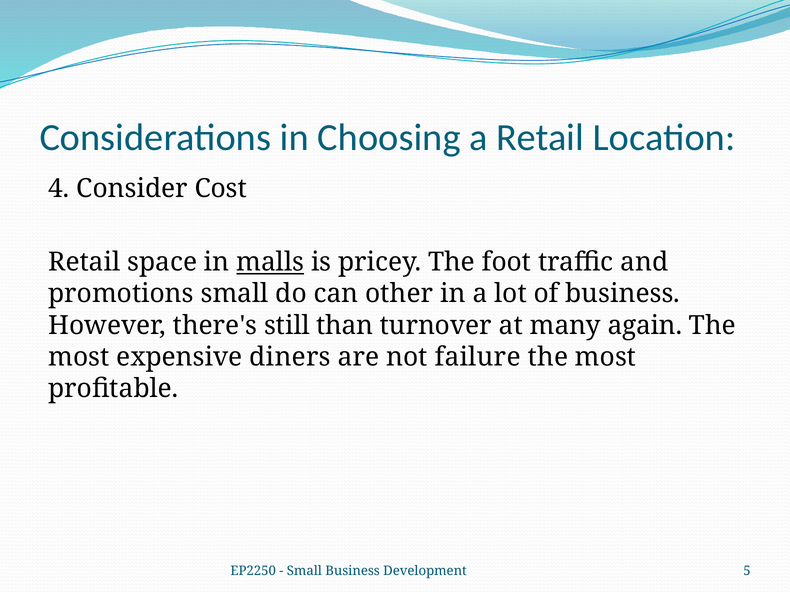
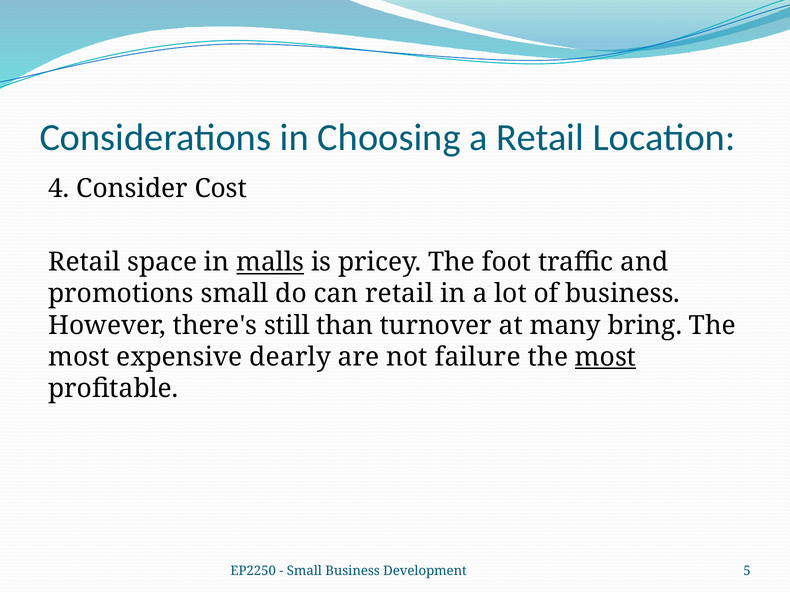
can other: other -> retail (399, 294)
again: again -> bring (645, 326)
diners: diners -> dearly (290, 357)
most underline: none -> present (606, 357)
